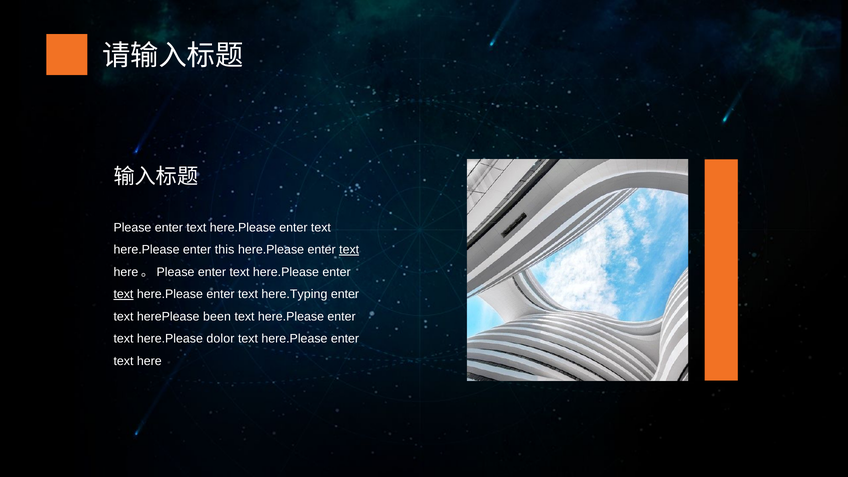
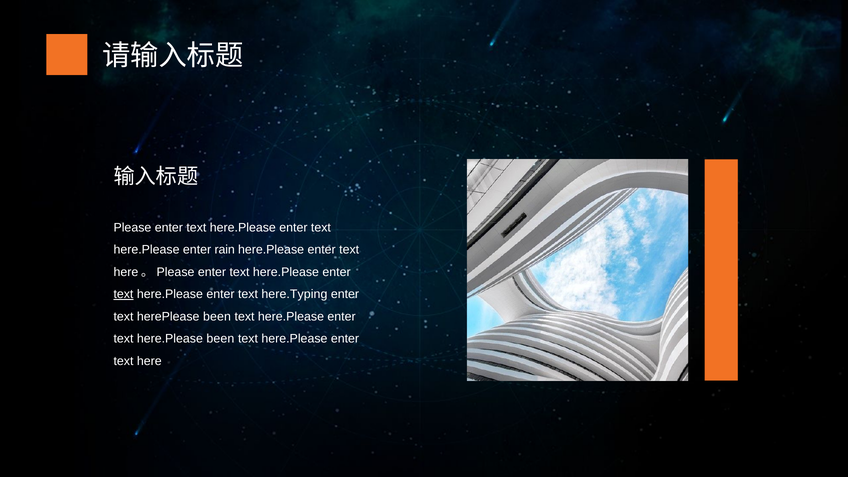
this: this -> rain (225, 250)
text underline: present -> none (349, 250)
here.Please dolor: dolor -> been (220, 339)
